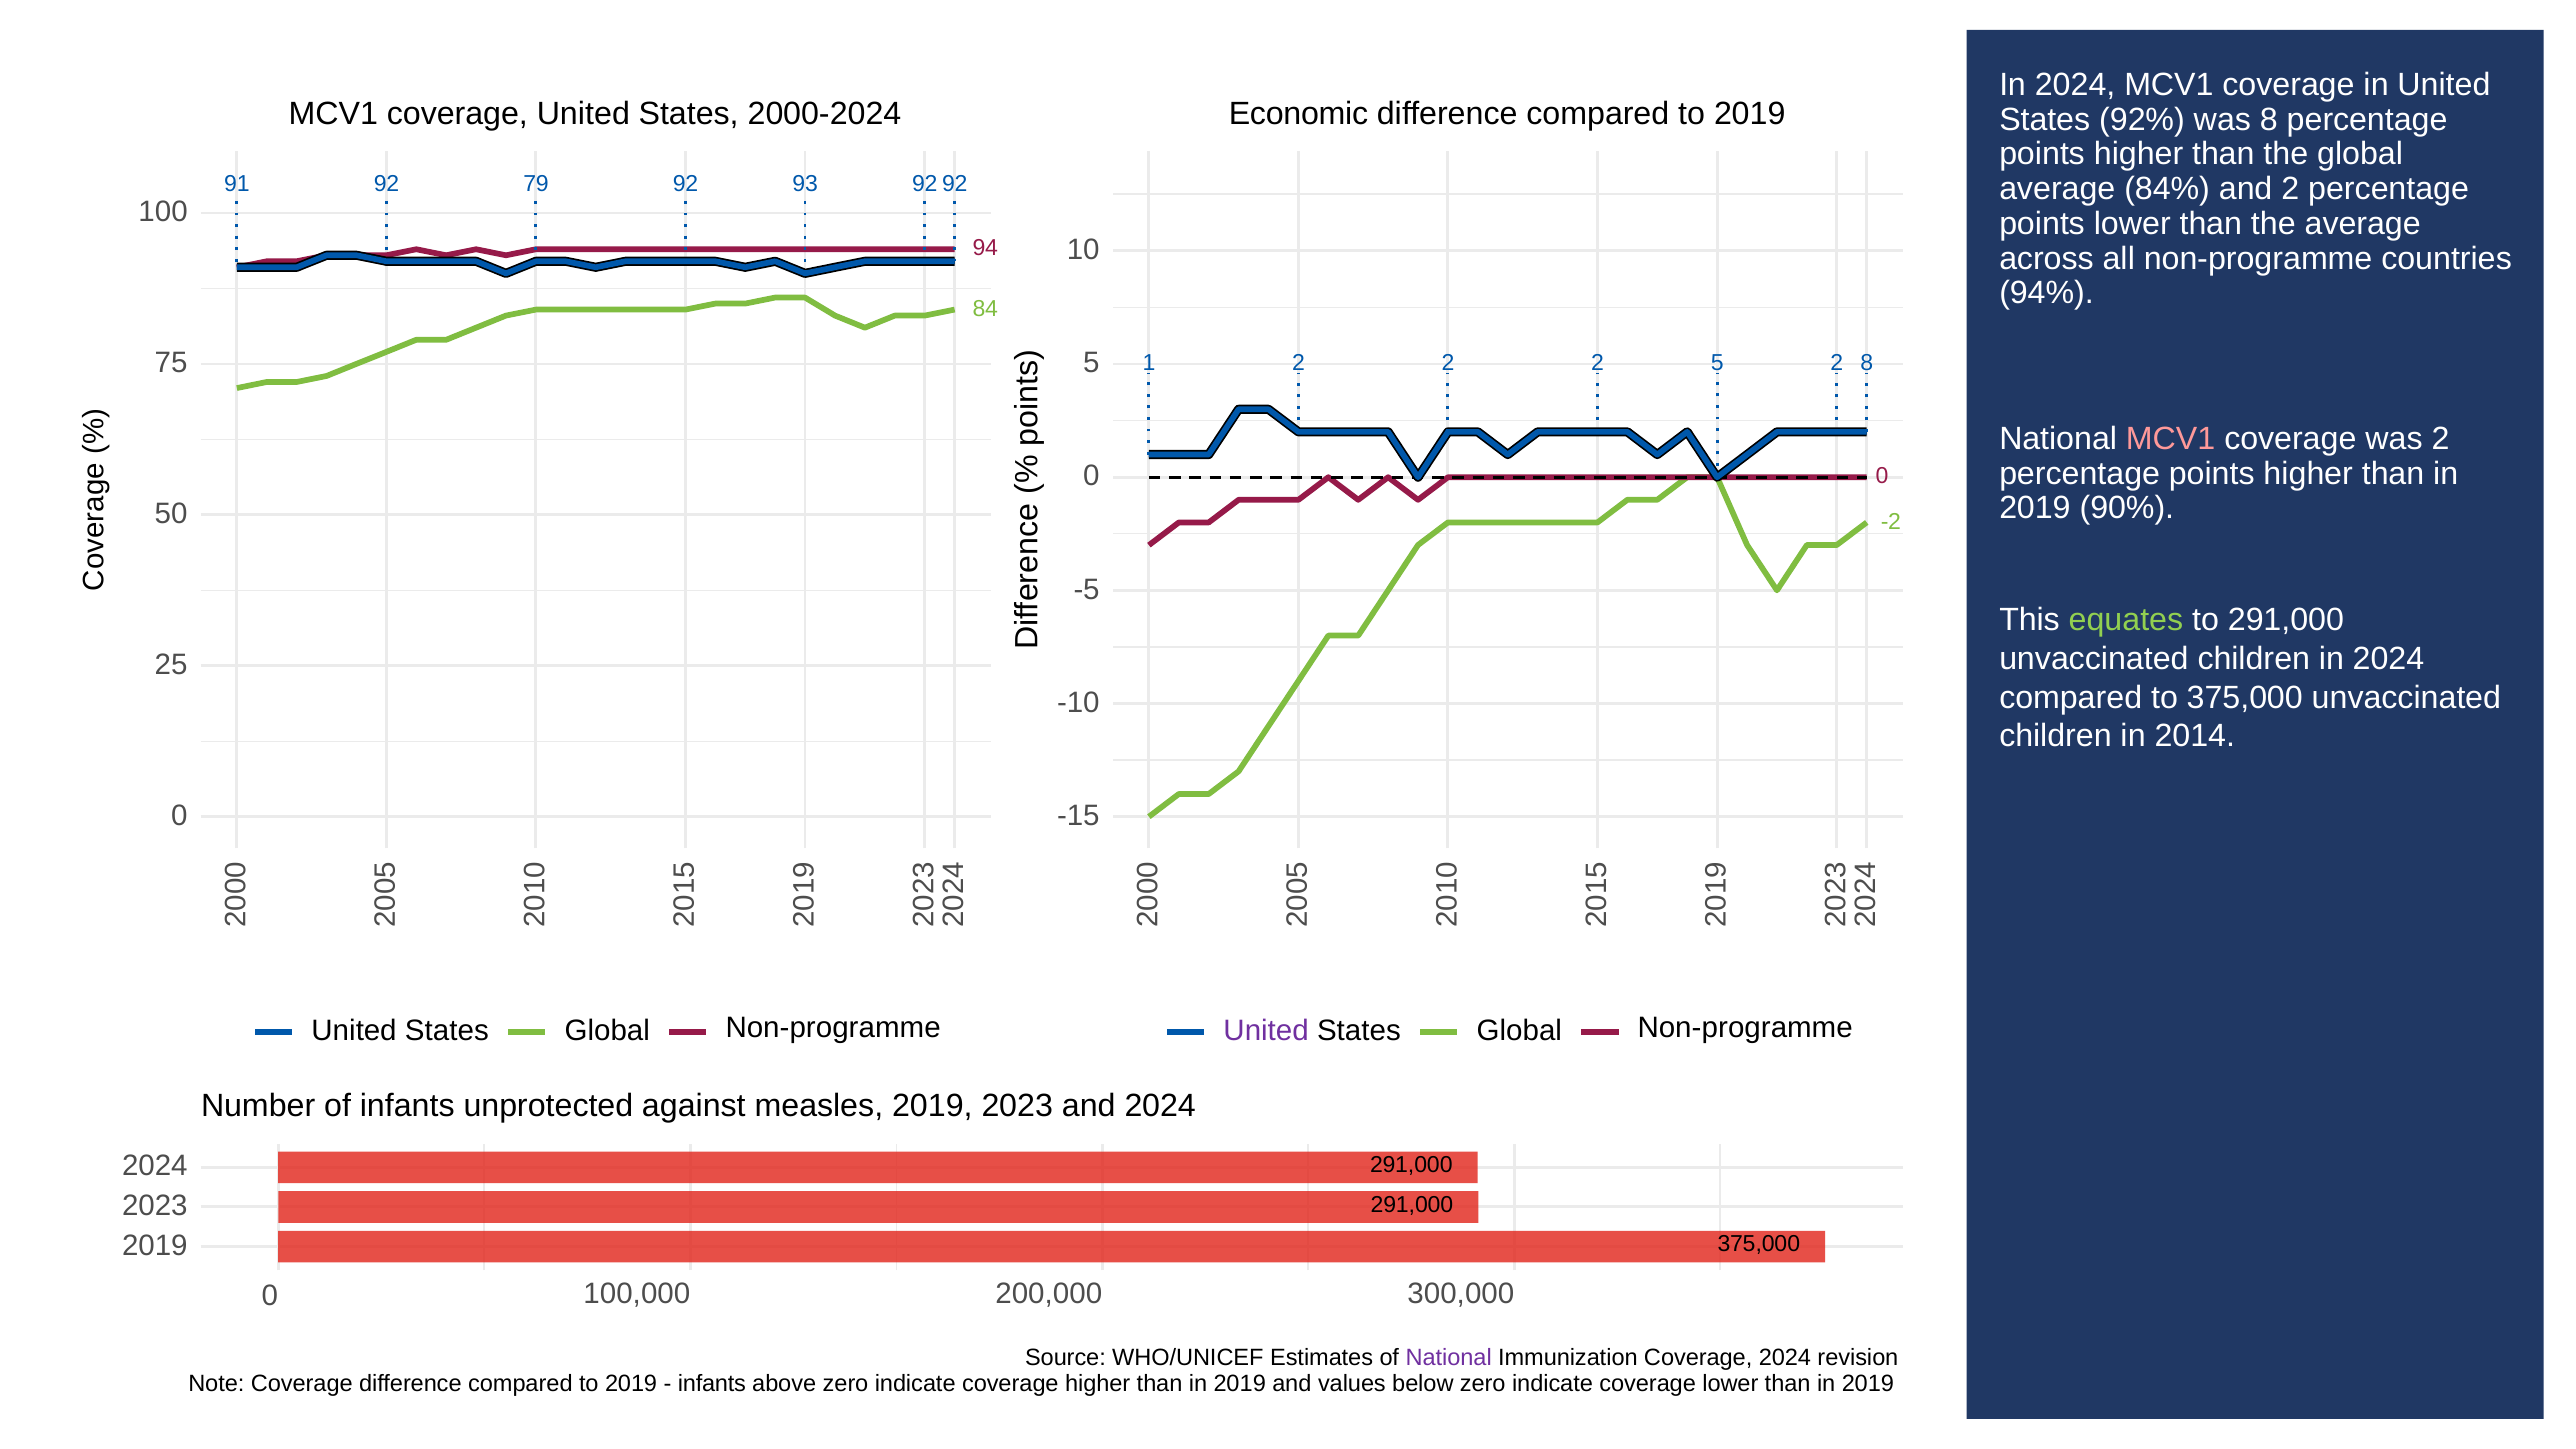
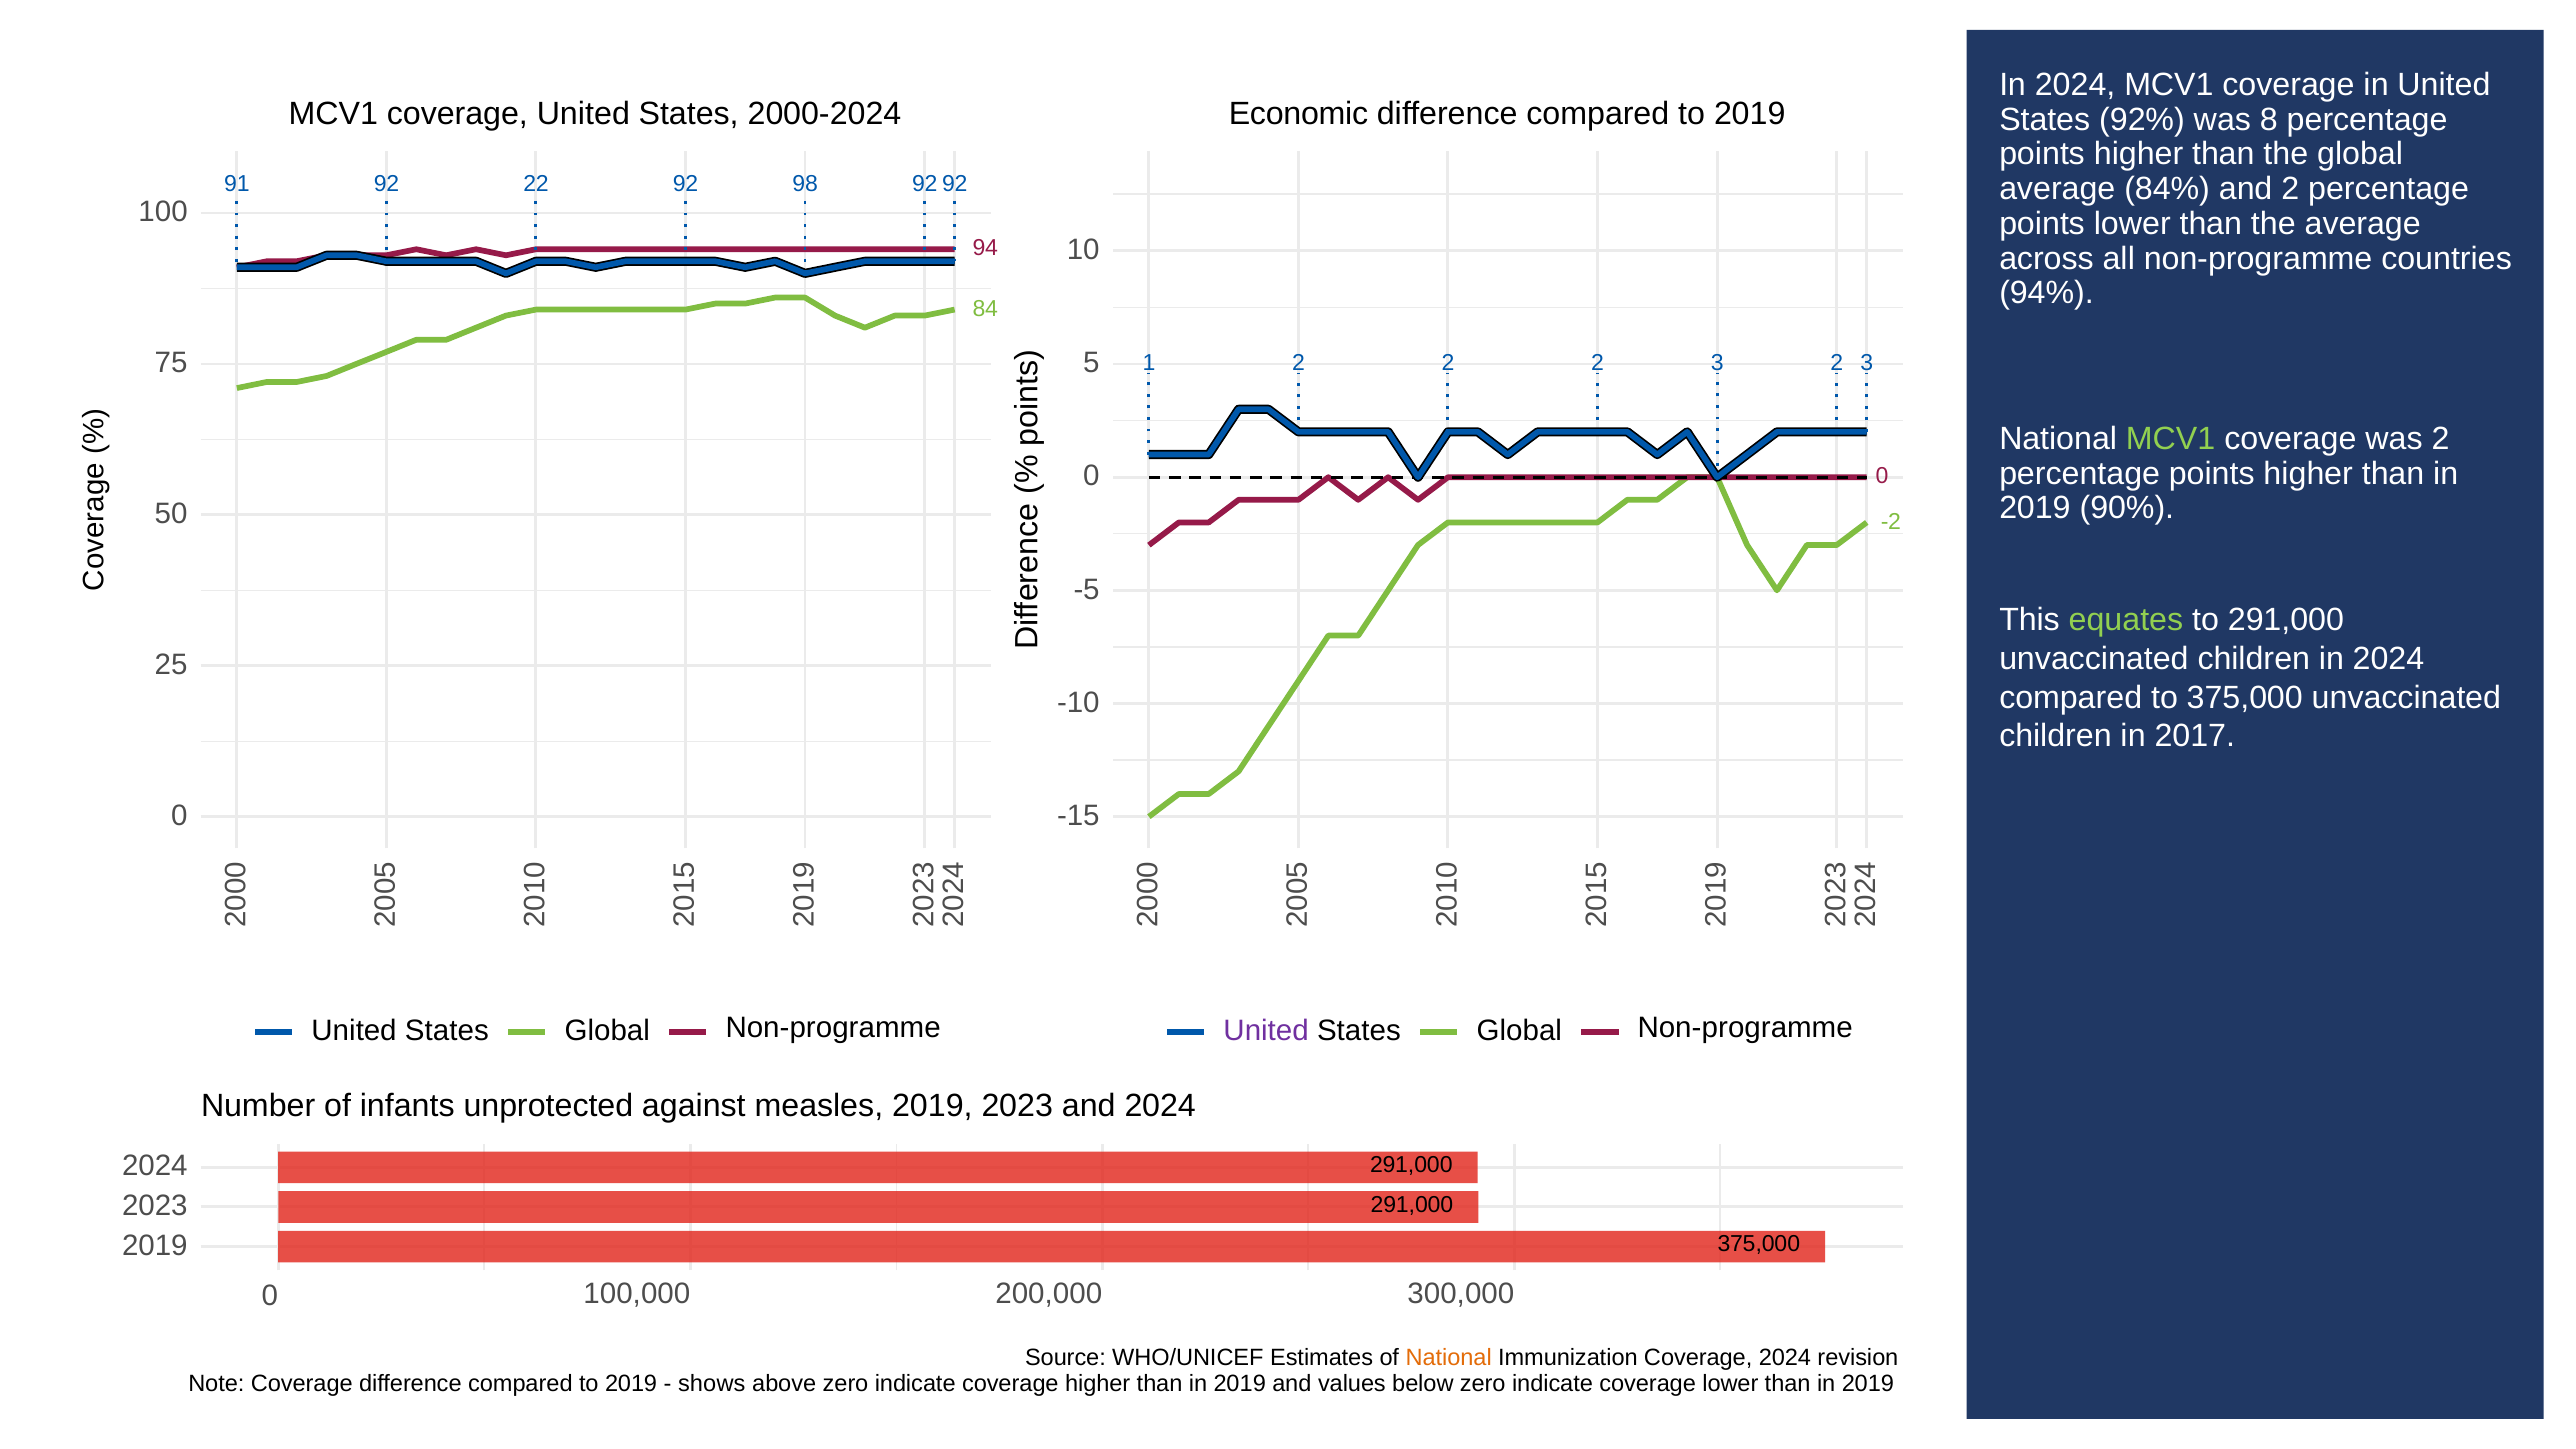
79: 79 -> 22 (536, 184)
93: 93 -> 98 (805, 184)
2 2 5: 5 -> 3 (1717, 363)
8: 8 -> 3 (1867, 363)
MCV1 colour: pink -> light green (2171, 439)
2014: 2014 -> 2017 (2195, 736)
National colour: purple -> orange (1449, 1358)
infants: infants -> shows (712, 1383)
